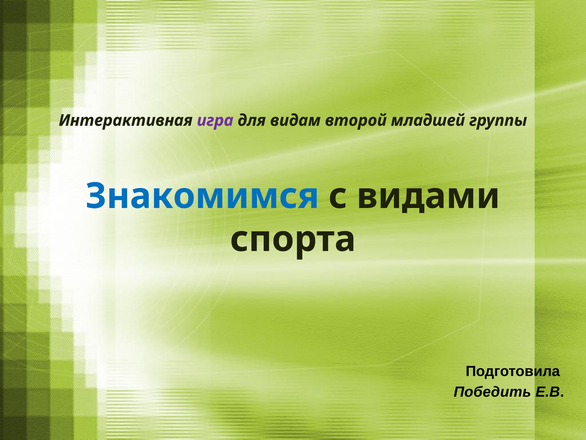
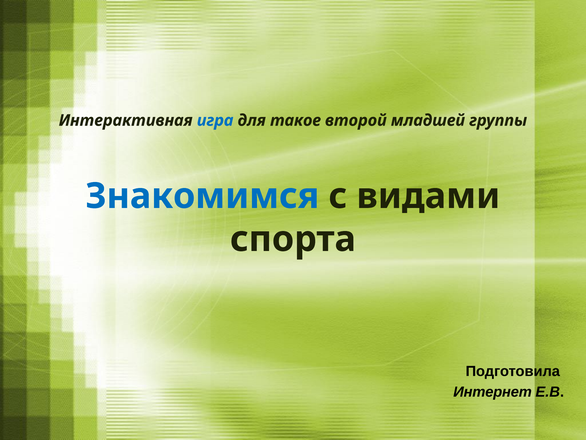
игра colour: purple -> blue (215, 120)
видам: видам -> такое (295, 120)
Победить: Победить -> Интернет (493, 391)
